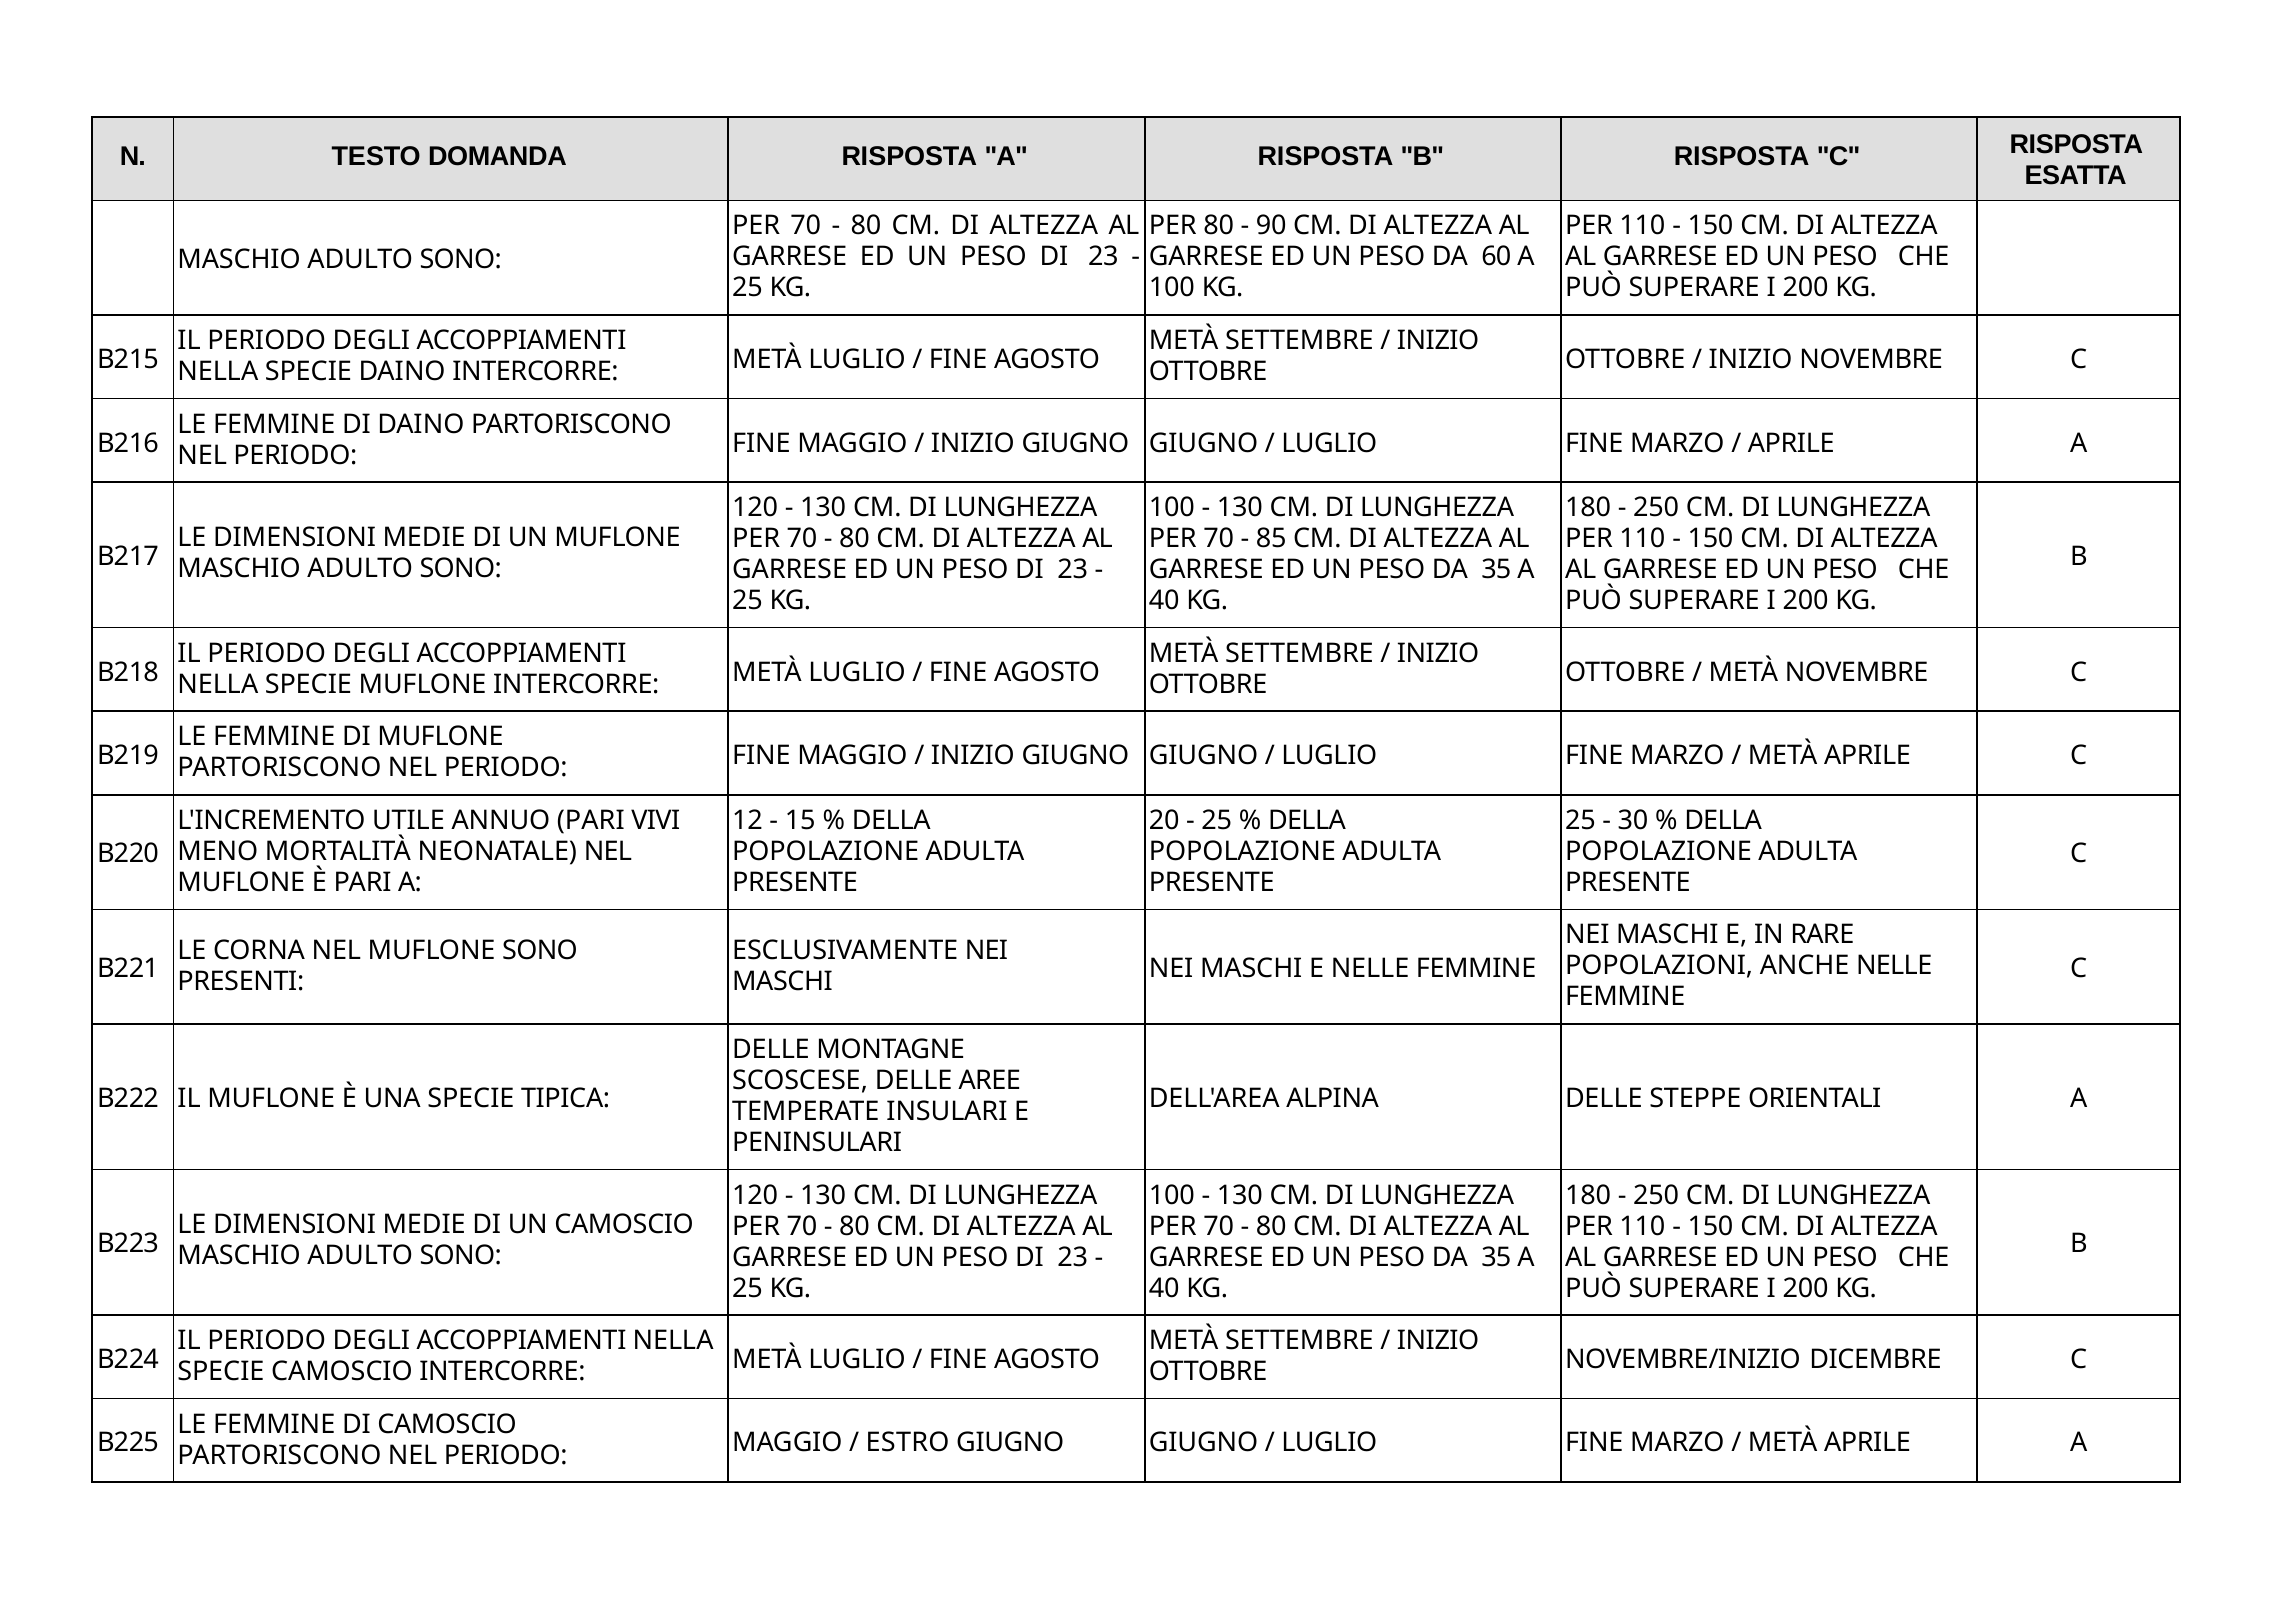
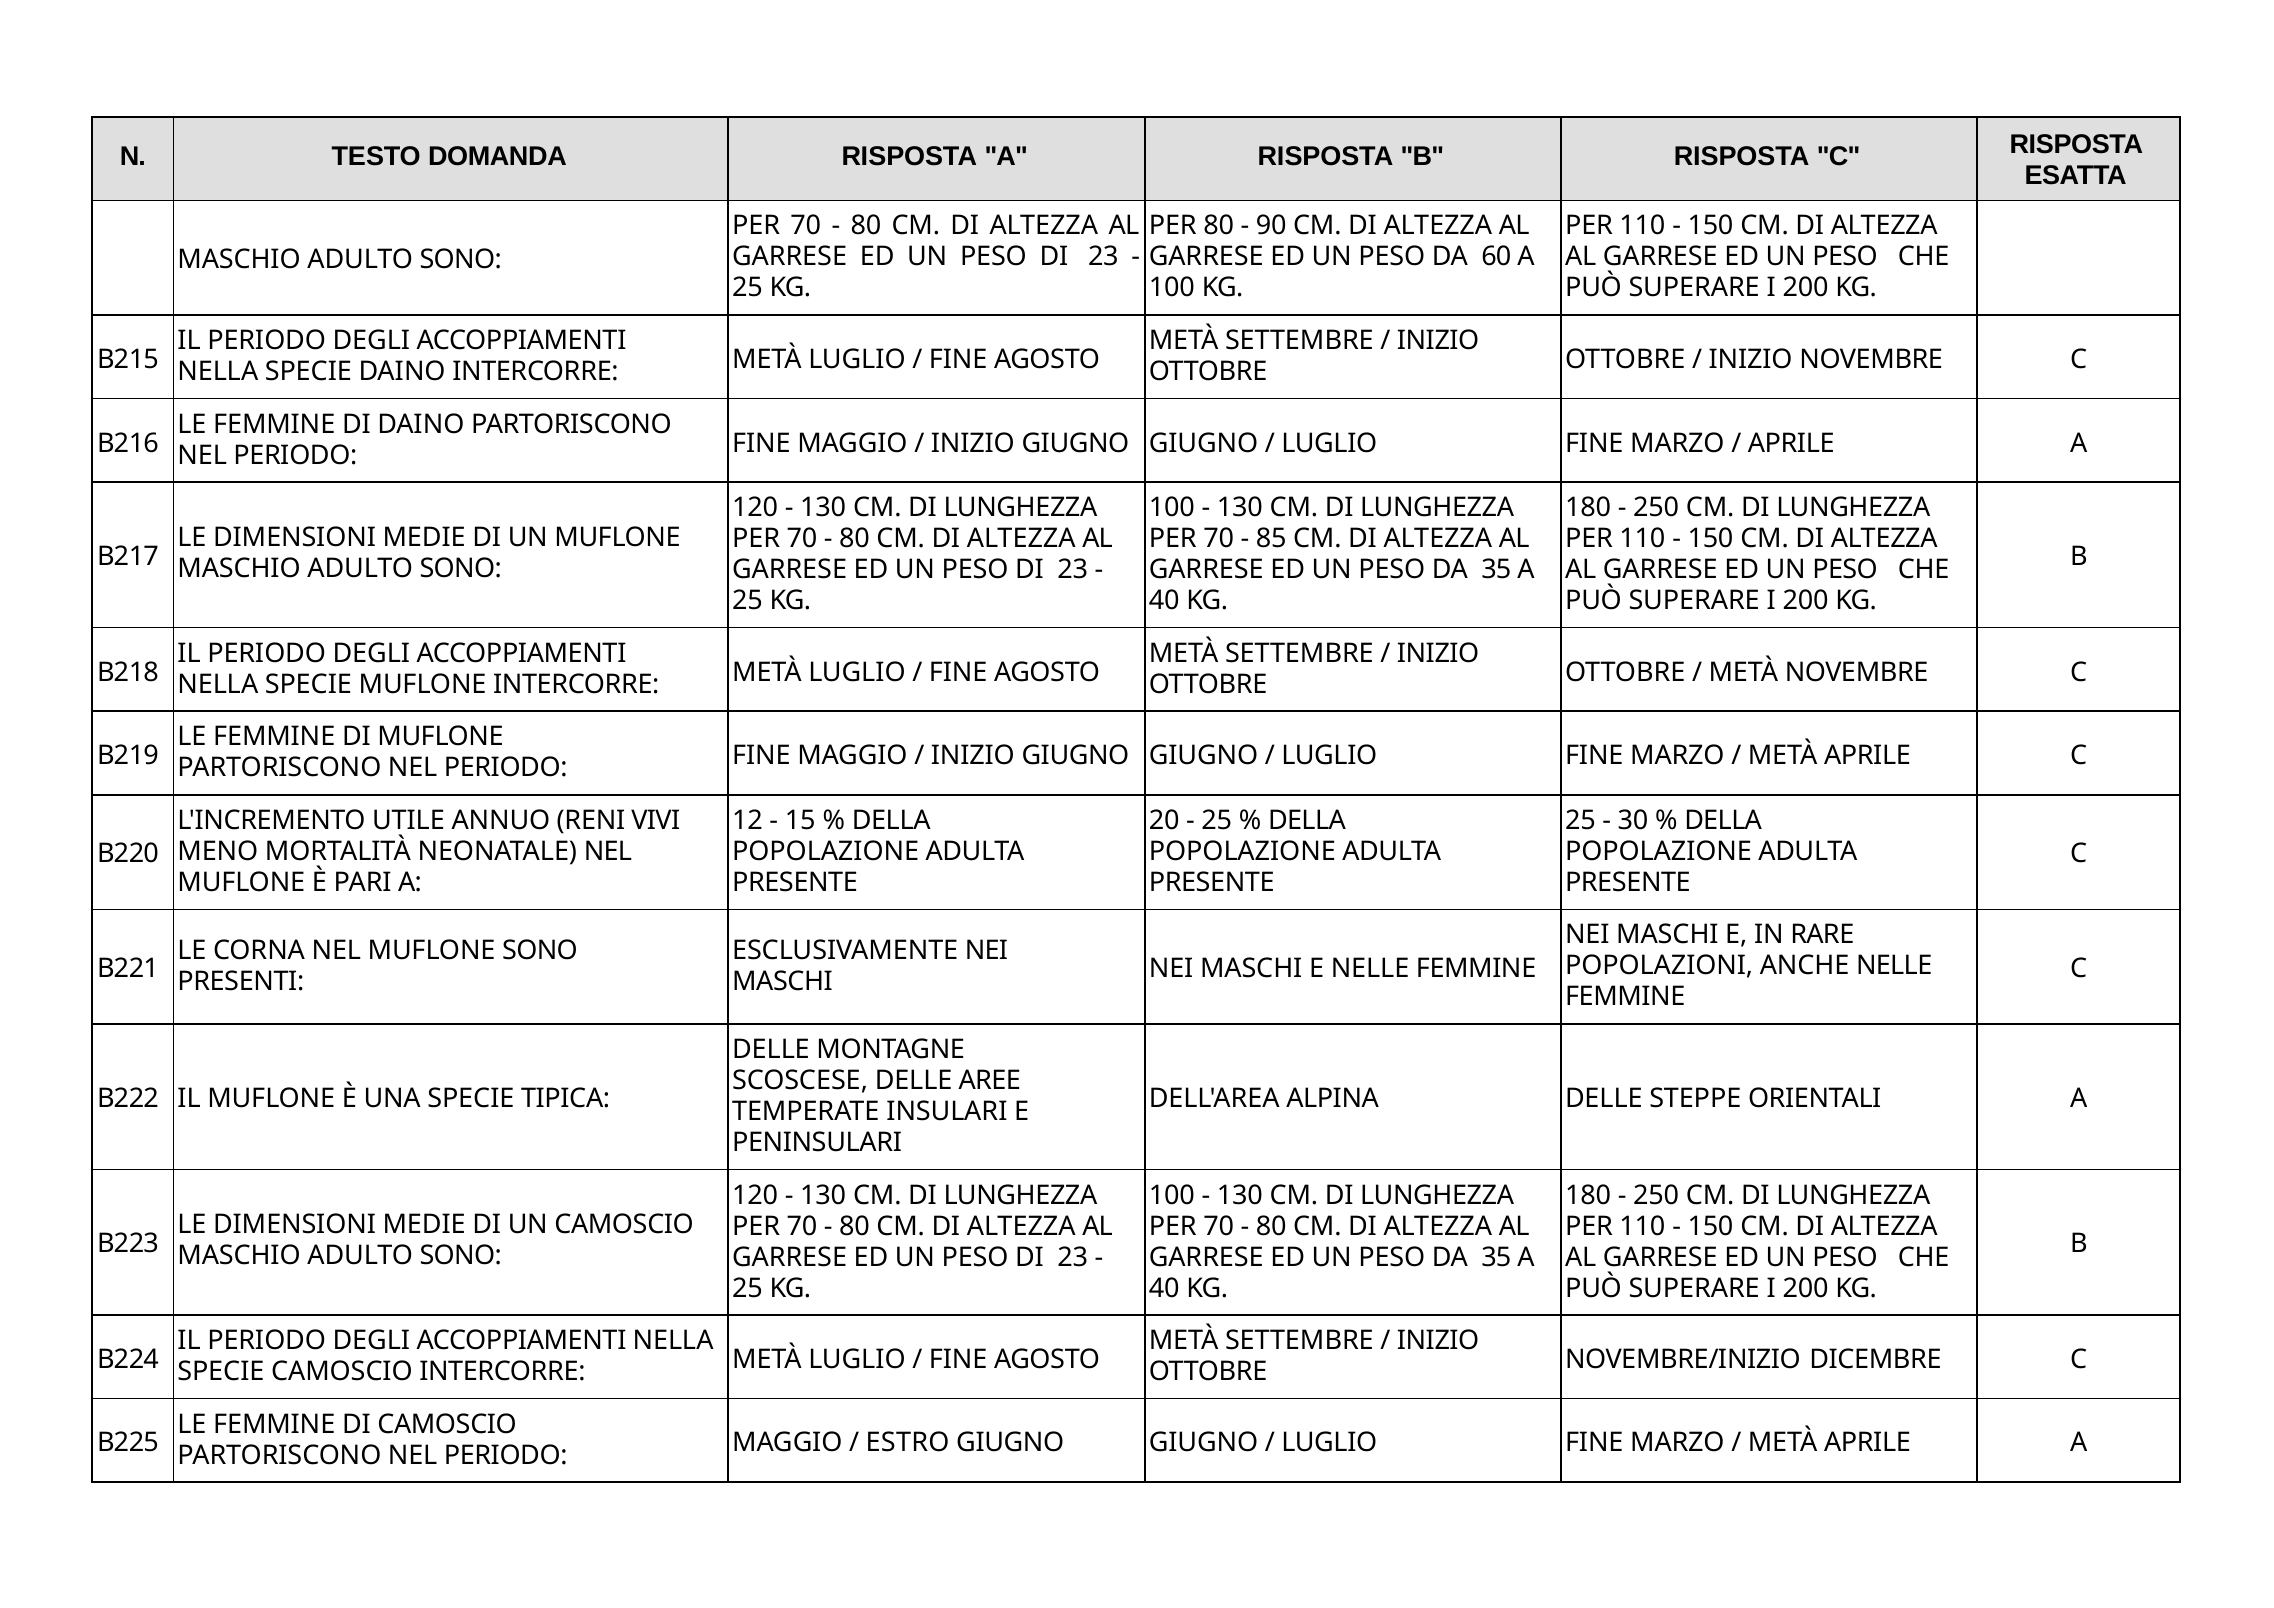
ANNUO PARI: PARI -> RENI (591, 820)
